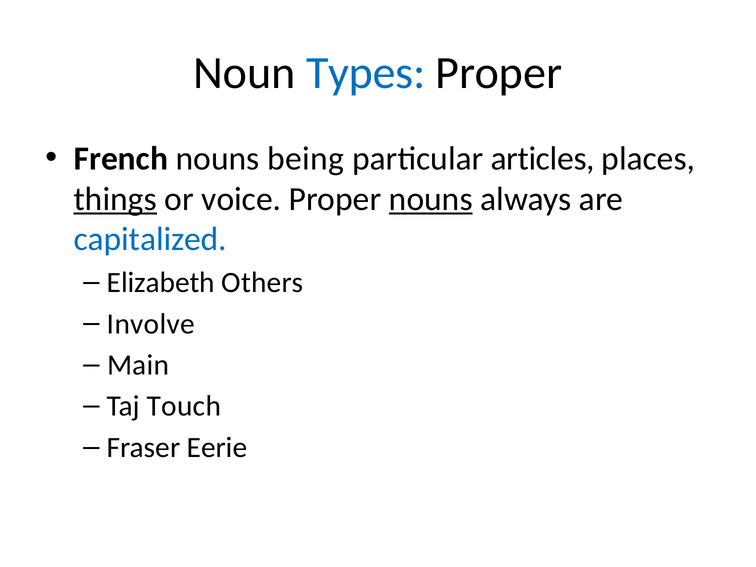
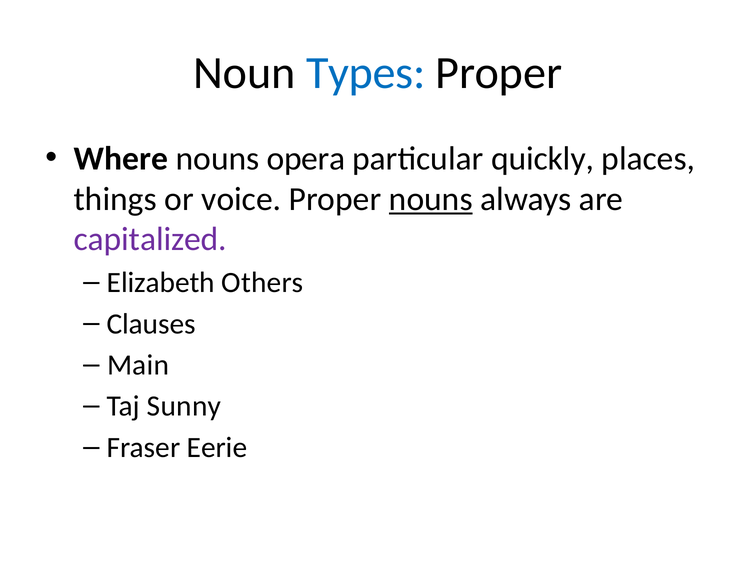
French: French -> Where (121, 159)
being: being -> opera (306, 159)
articles: articles -> quickly (543, 159)
things underline: present -> none (115, 199)
capitalized colour: blue -> purple (150, 239)
Involve: Involve -> Clauses (151, 324)
Touch: Touch -> Sunny (184, 406)
